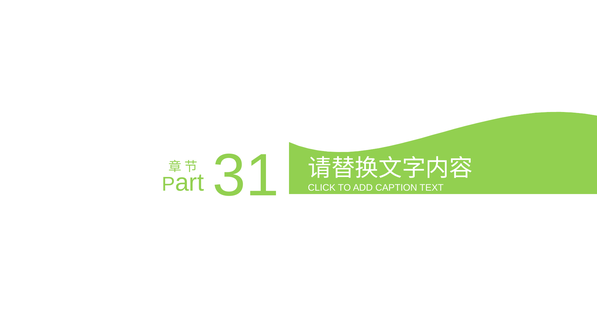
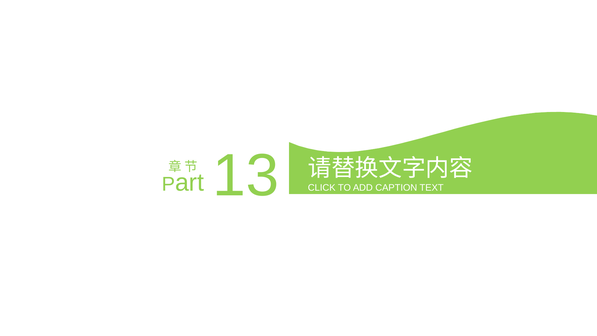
31: 31 -> 13 (246, 176)
